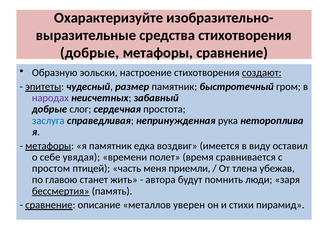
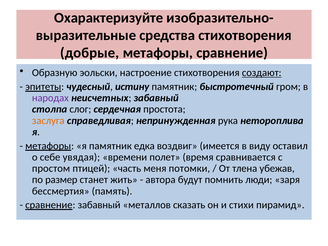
размер: размер -> истину (132, 87)
добрые: добрые -> столпа (50, 109)
заслуга colour: blue -> orange (48, 121)
приемли: приемли -> потомки (189, 168)
главою: главою -> размер (61, 180)
бессмертия underline: present -> none (61, 191)
сравнение описание: описание -> забавный (99, 205)
уверен: уверен -> сказать (189, 205)
